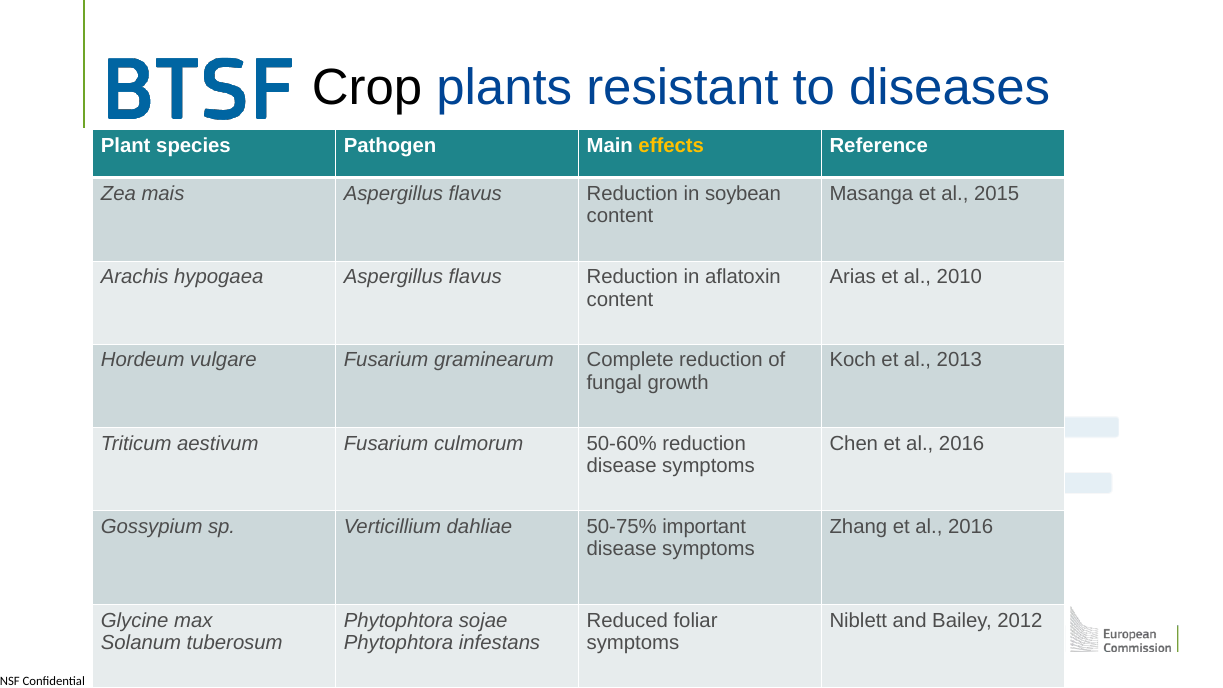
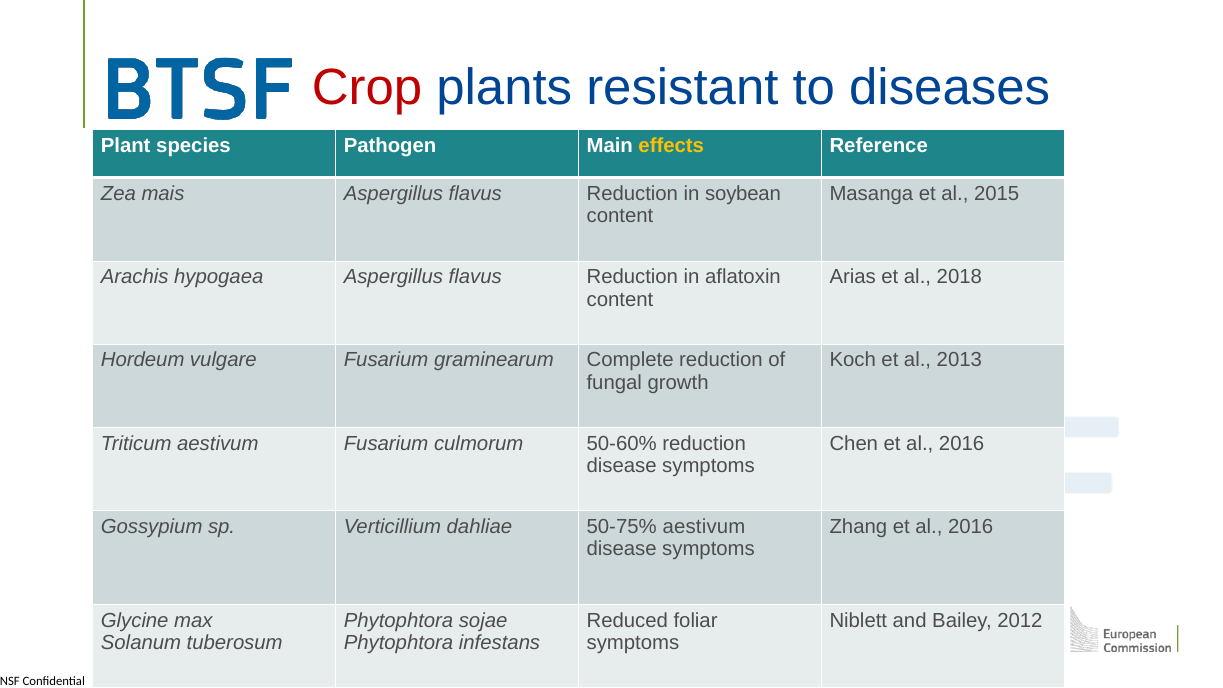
Crop colour: black -> red (367, 87)
2010: 2010 -> 2018 (959, 277)
50-75% important: important -> aestivum (704, 527)
